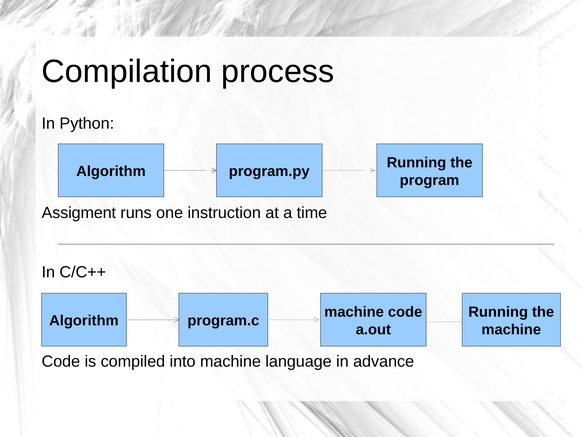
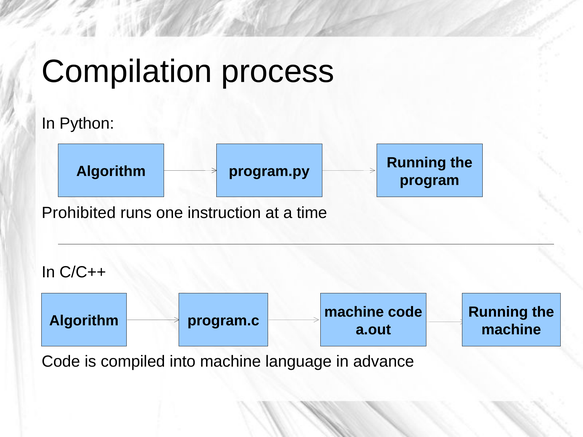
Assigment: Assigment -> Prohibited (79, 213)
